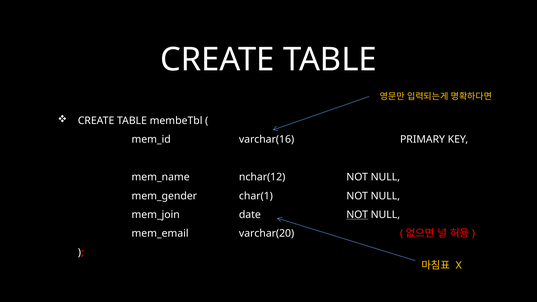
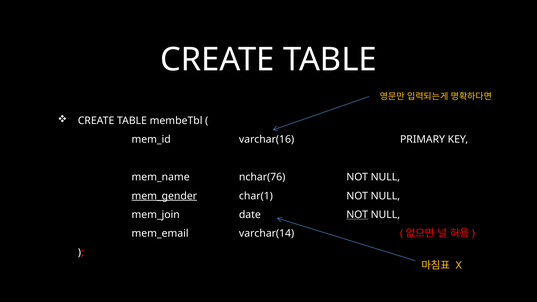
nchar(12: nchar(12 -> nchar(76 (262, 177)
mem_gender underline: none -> present (164, 196)
varchar(20: varchar(20 -> varchar(14 (267, 234)
